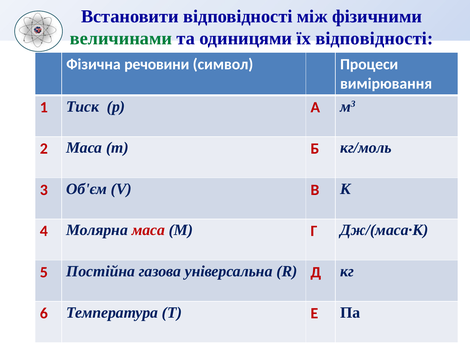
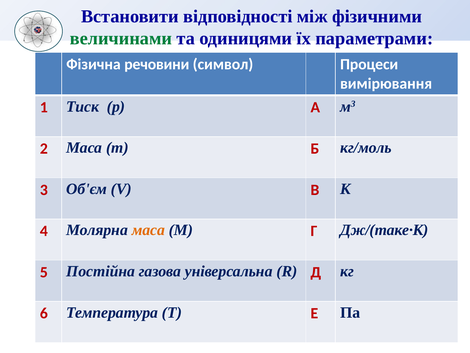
їх відповідності: відповідності -> параметрами (374, 38)
маса colour: red -> orange (148, 230)
Дж/(маса·К: Дж/(маса·К -> Дж/(таке·К (384, 230)
